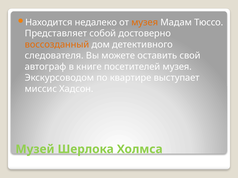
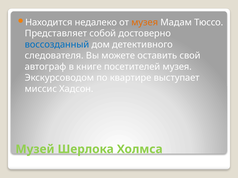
воссозданный colour: orange -> blue (57, 45)
